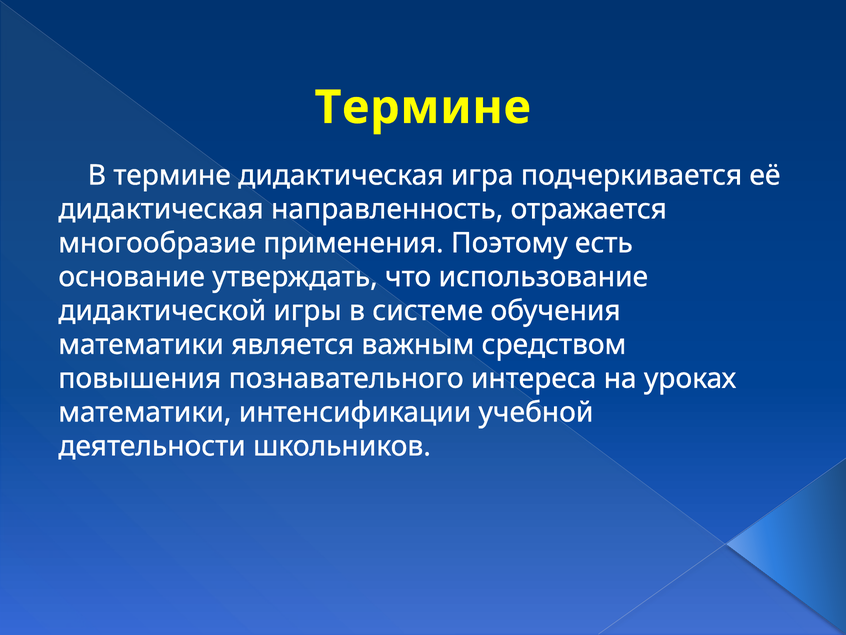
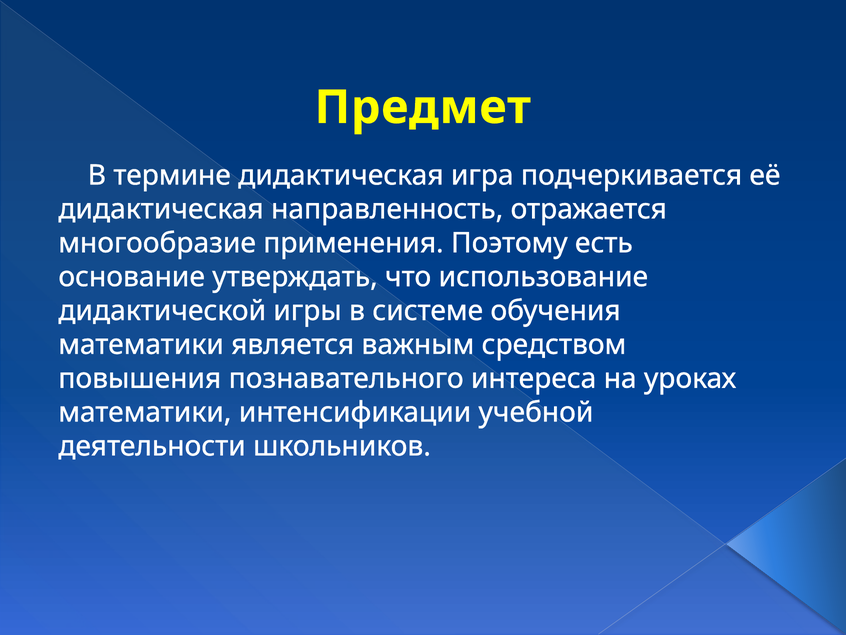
Термине: Термине -> Предмет (423, 107)
